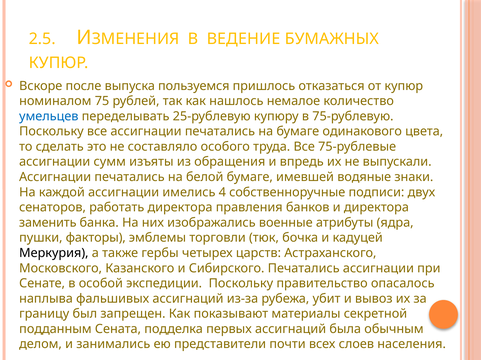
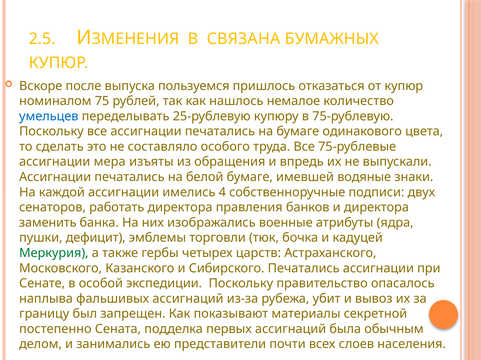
ВЕДЕНИЕ: ВЕДЕНИЕ -> СВЯЗАНА (244, 39)
сумм: сумм -> мера (110, 162)
факторы: факторы -> дефицит (96, 238)
Меркурия colour: black -> green (54, 254)
подданным: подданным -> постепенно (55, 330)
